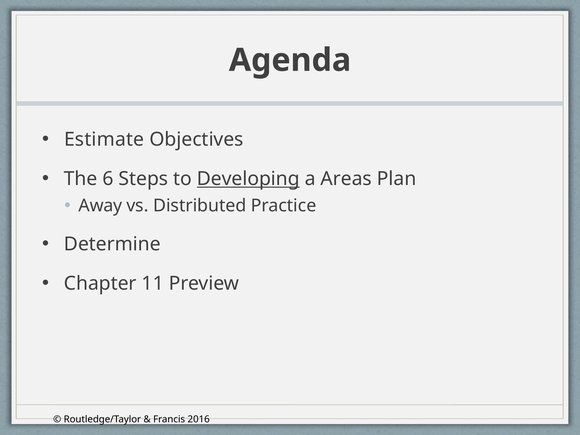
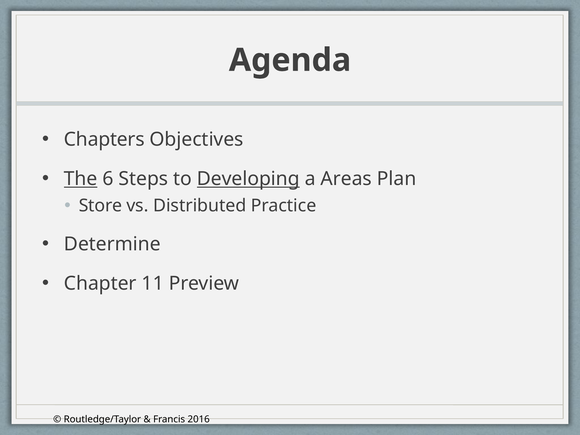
Estimate: Estimate -> Chapters (104, 140)
The underline: none -> present (81, 179)
Away: Away -> Store (100, 206)
